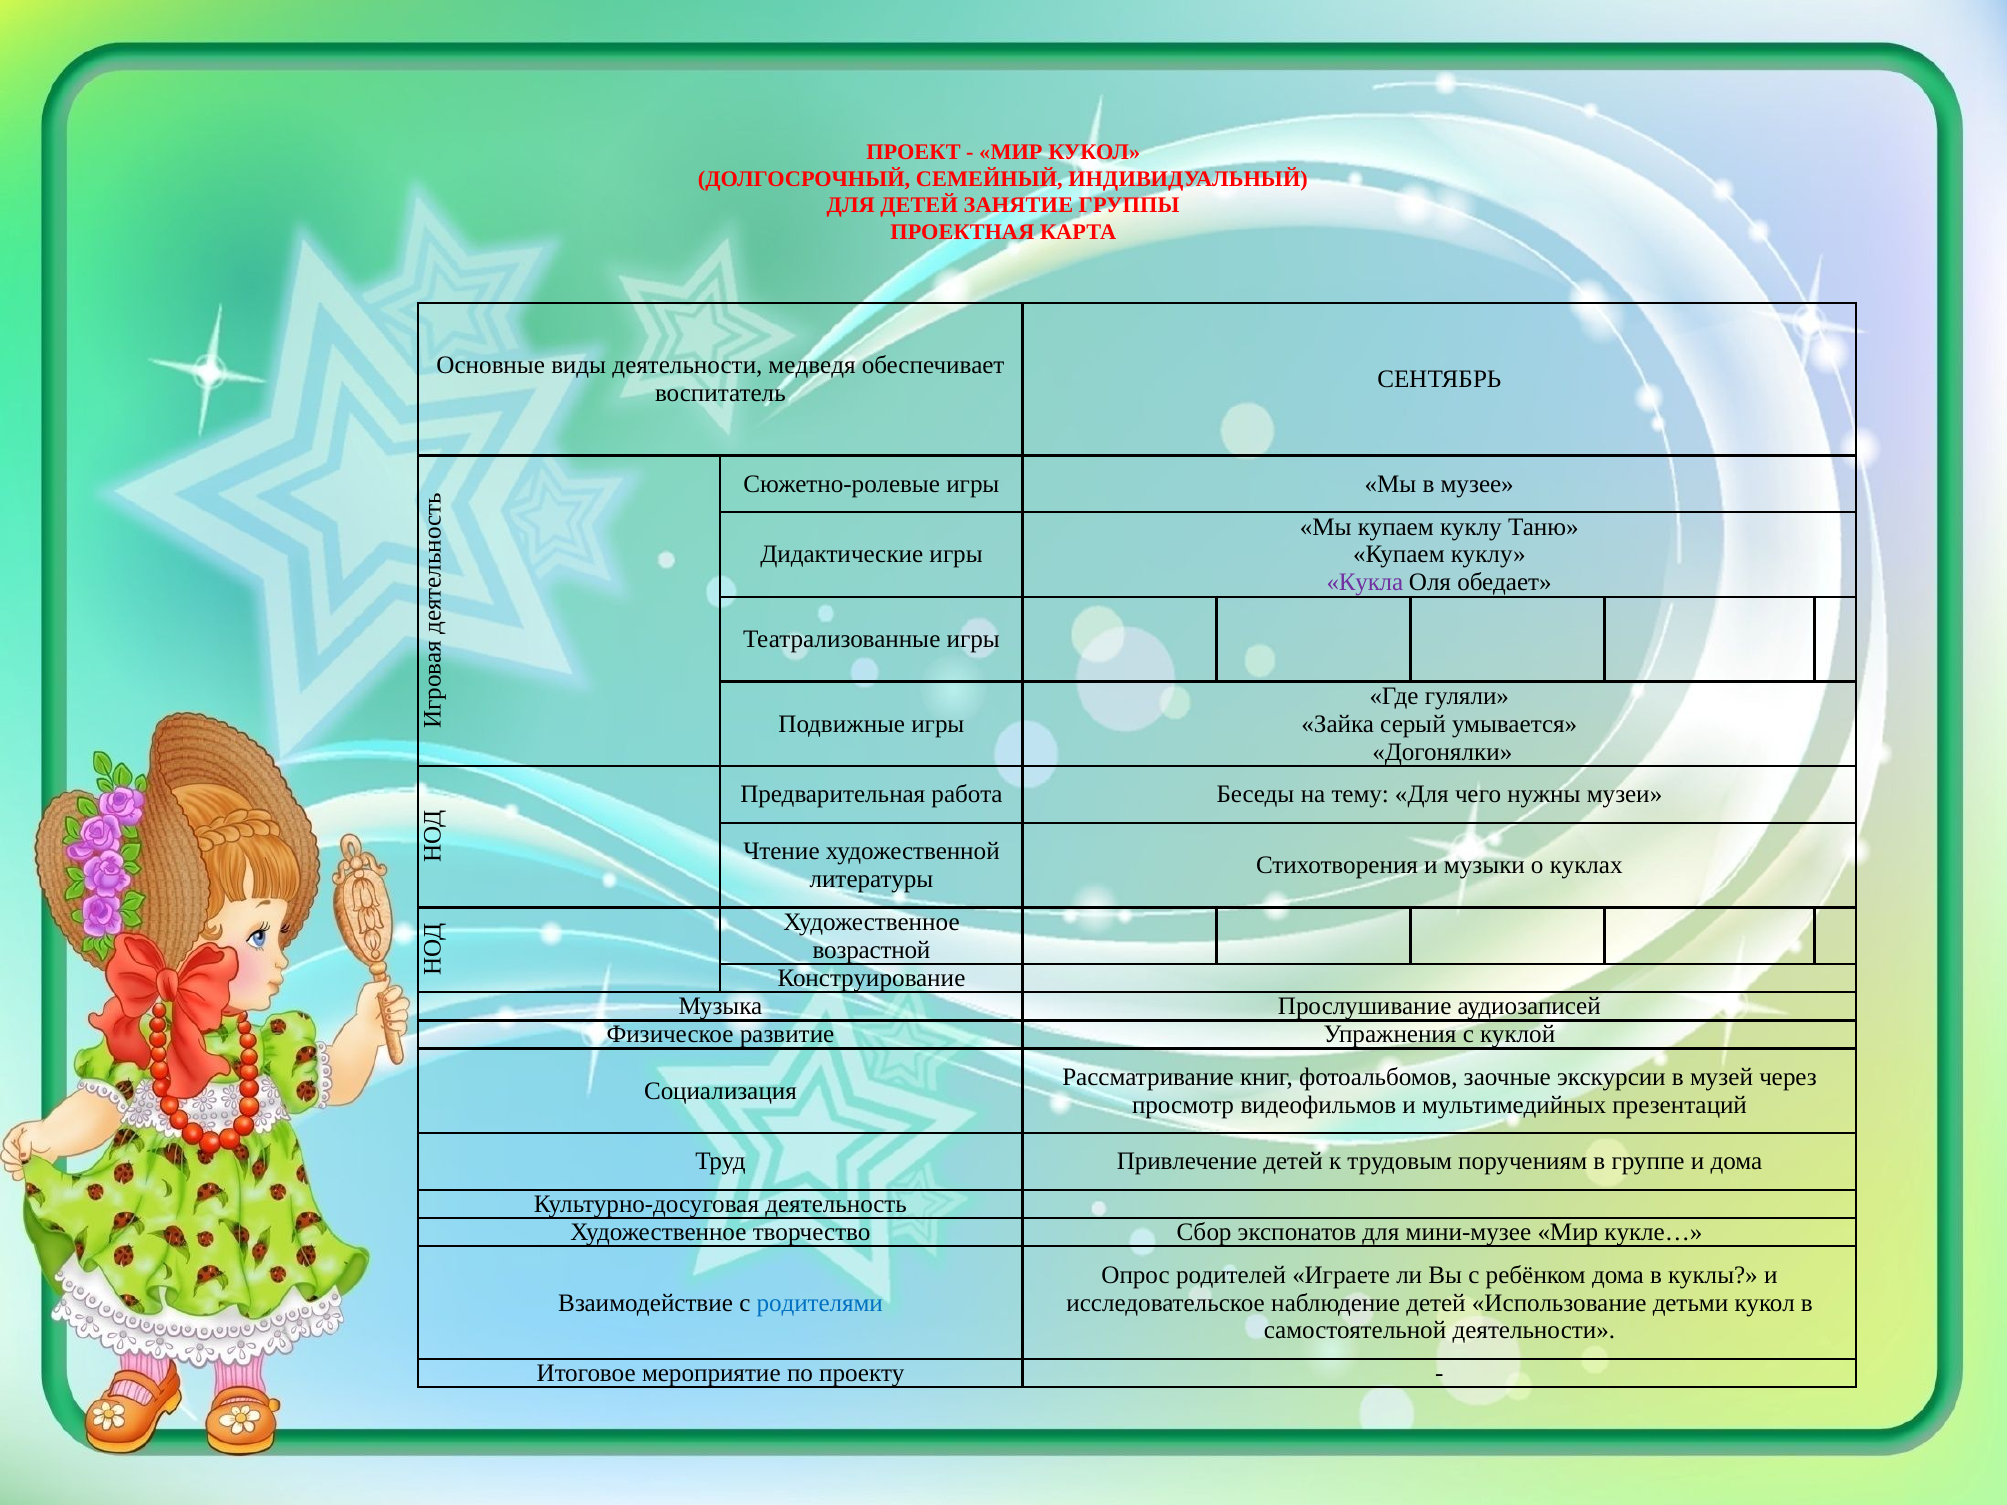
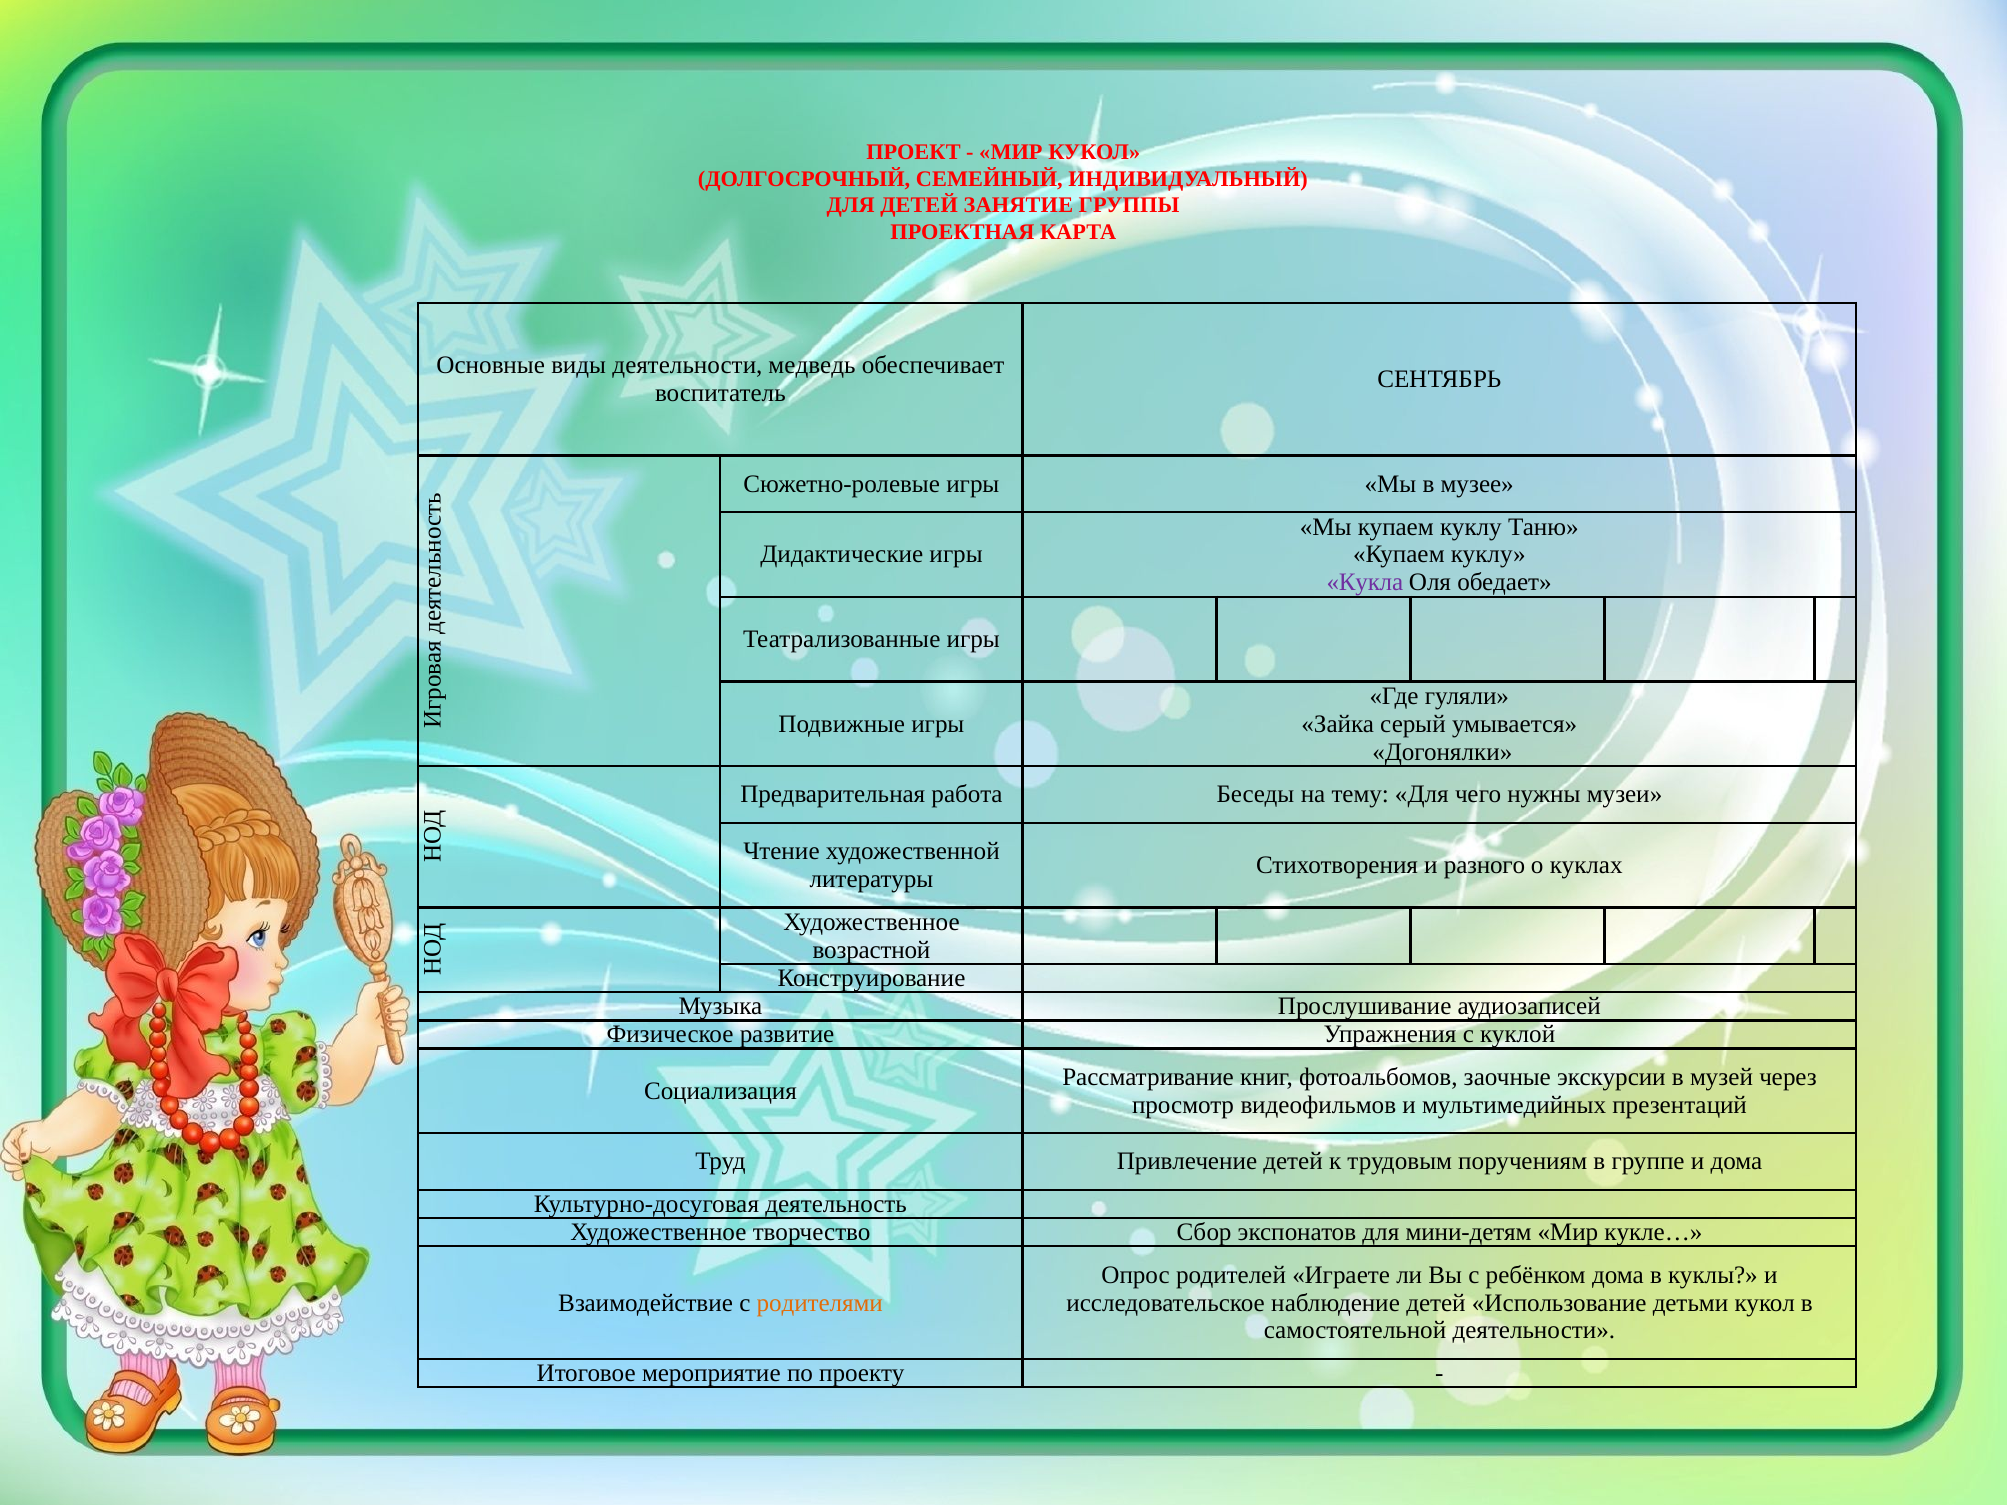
медведя: медведя -> медведь (812, 366)
музыки: музыки -> разного (1485, 865)
мини-музее: мини-музее -> мини-детям (1469, 1232)
родителями colour: blue -> orange (820, 1303)
